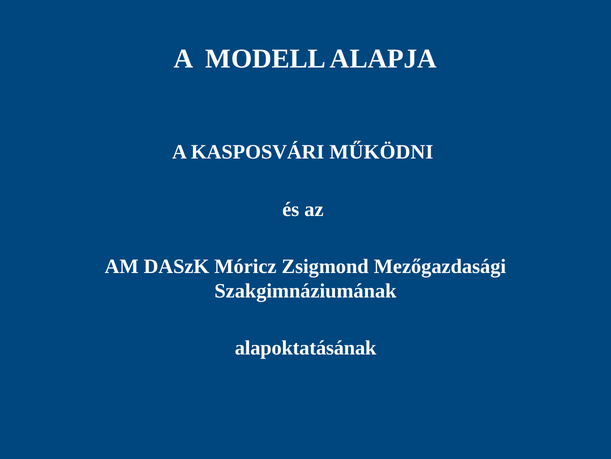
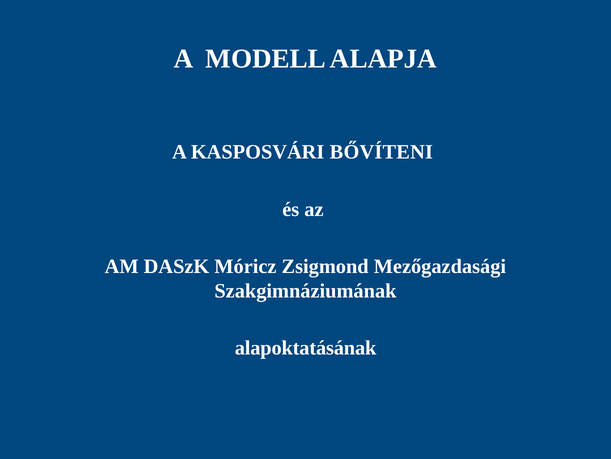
MŰKÖDNI: MŰKÖDNI -> BŐVÍTENI (381, 152)
